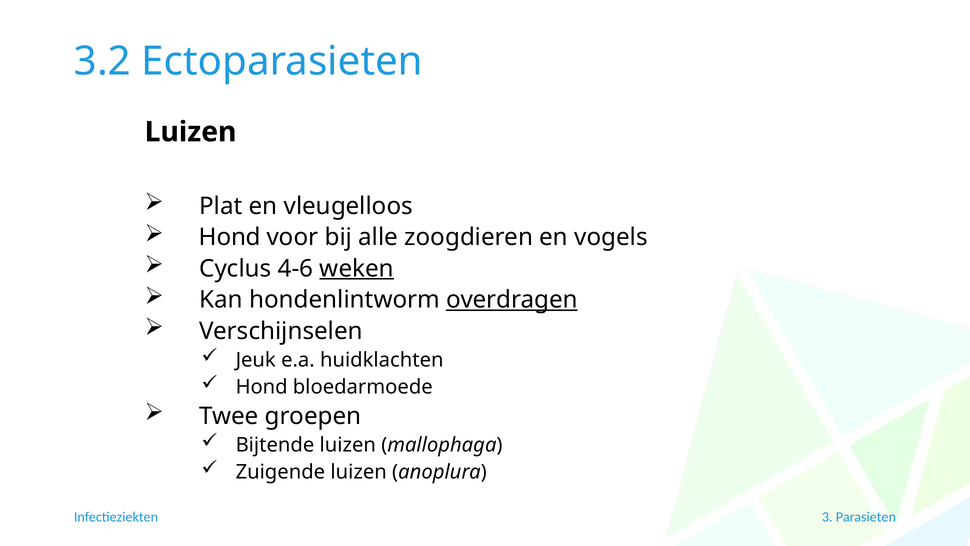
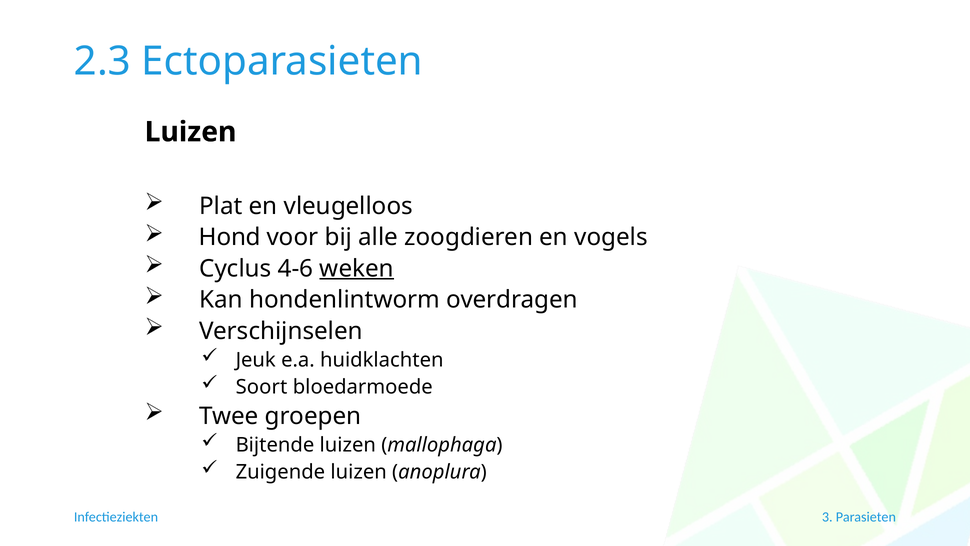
3.2: 3.2 -> 2.3 (102, 62)
overdragen underline: present -> none (512, 300)
Hond: Hond -> Soort (262, 387)
